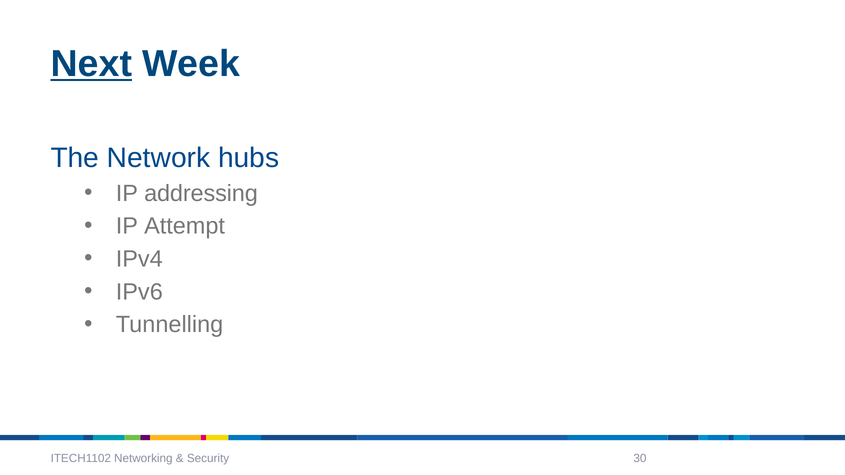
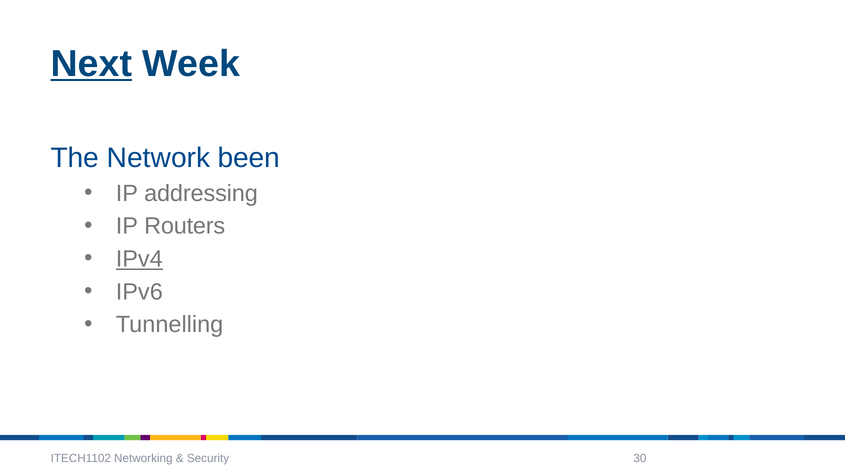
hubs: hubs -> been (249, 158)
Attempt: Attempt -> Routers (185, 226)
IPv4 underline: none -> present (139, 259)
